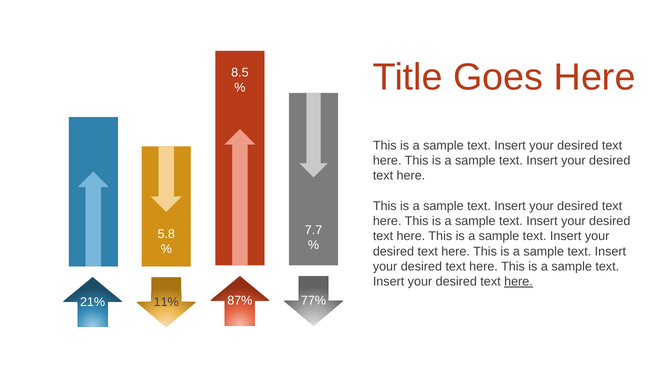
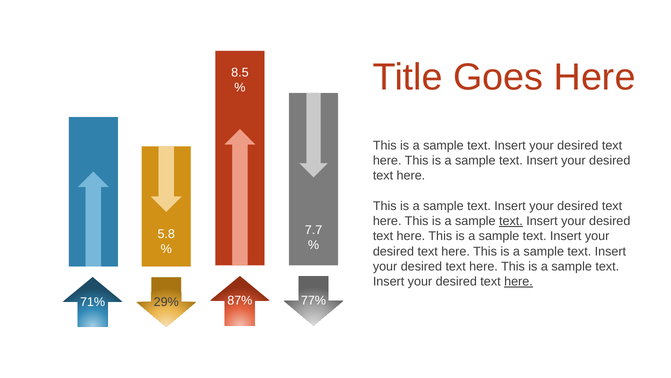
text underline: none -> present (511, 221)
21%: 21% -> 71% (93, 301)
11%: 11% -> 29% (166, 301)
